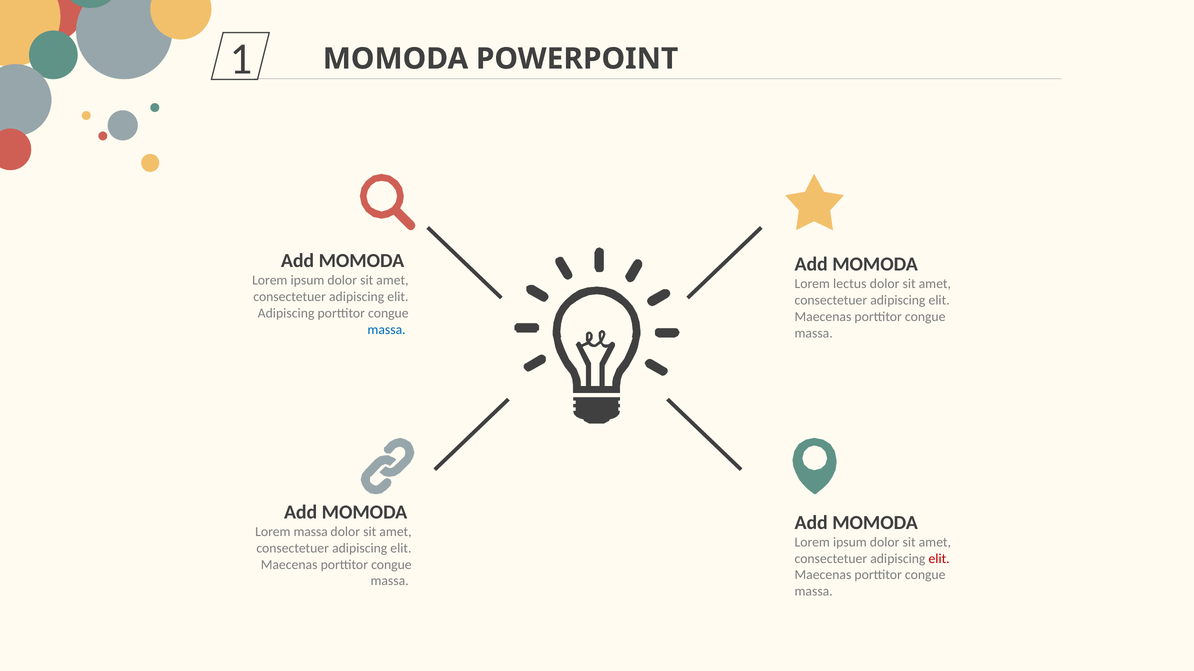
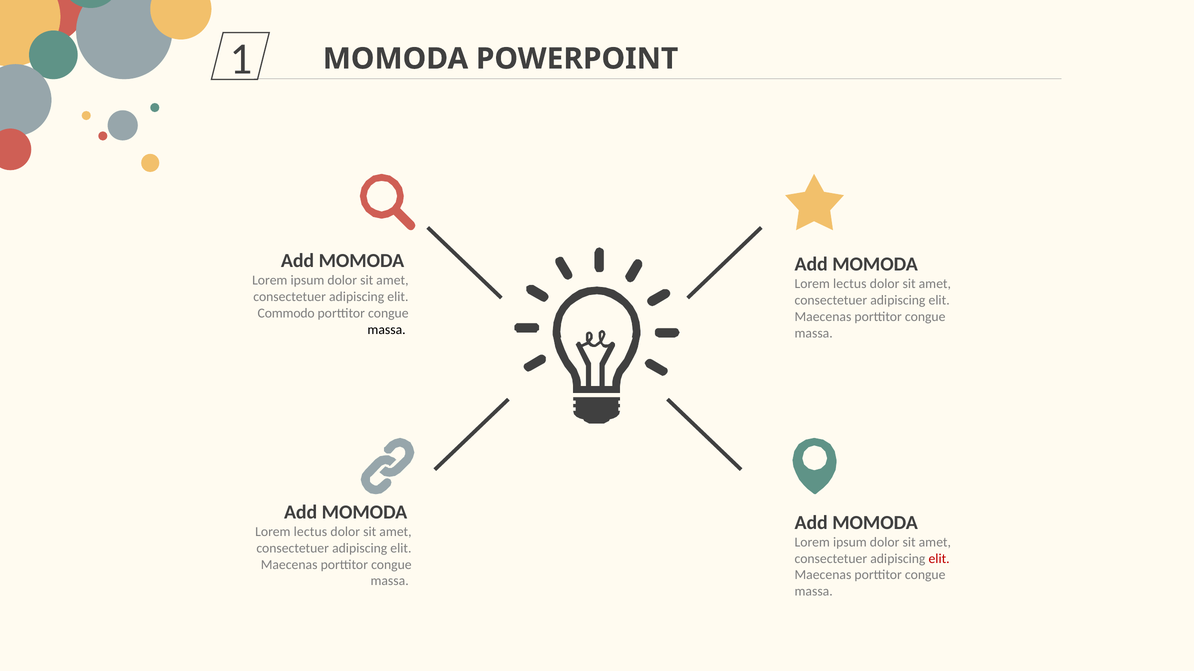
Adipiscing: Adipiscing -> Commodo (286, 314)
massa colour: blue -> black (387, 330)
massa: massa -> lectus (310, 532)
